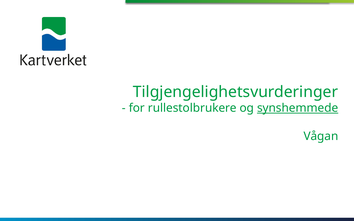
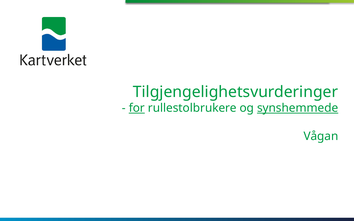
for underline: none -> present (137, 108)
